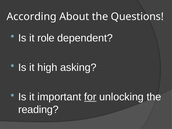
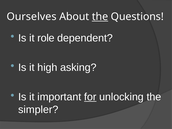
According: According -> Ourselves (32, 17)
the underline: none -> present (100, 17)
reading: reading -> simpler (38, 110)
